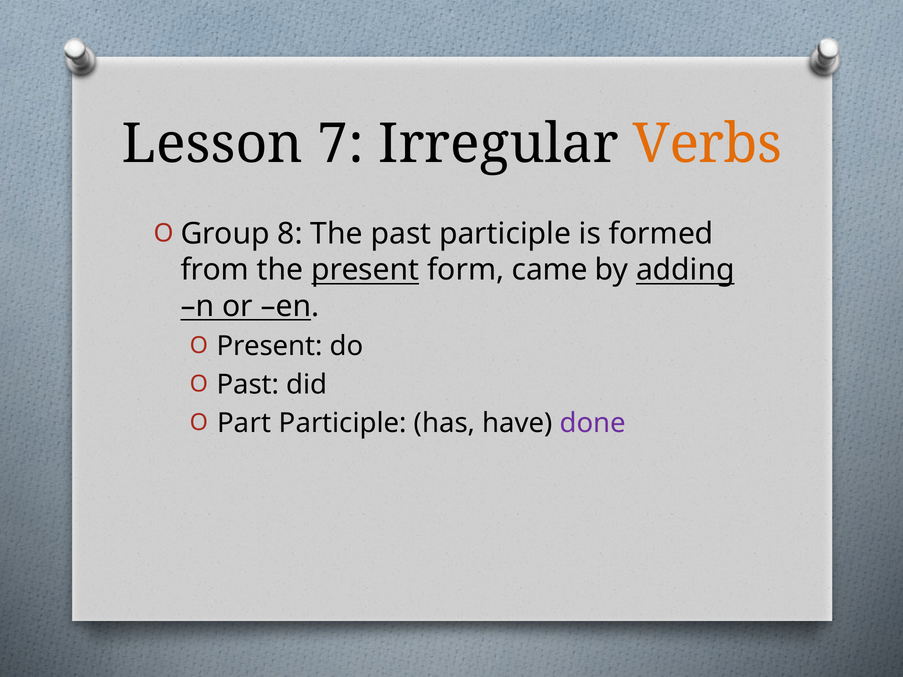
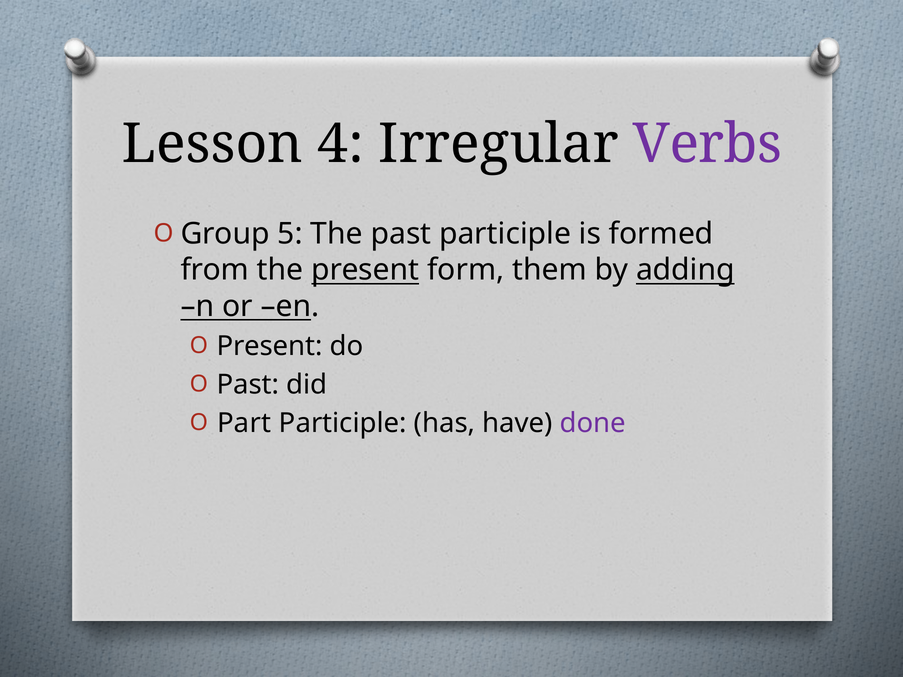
7: 7 -> 4 (341, 144)
Verbs colour: orange -> purple (707, 144)
8: 8 -> 5 (290, 234)
came: came -> them (550, 270)
